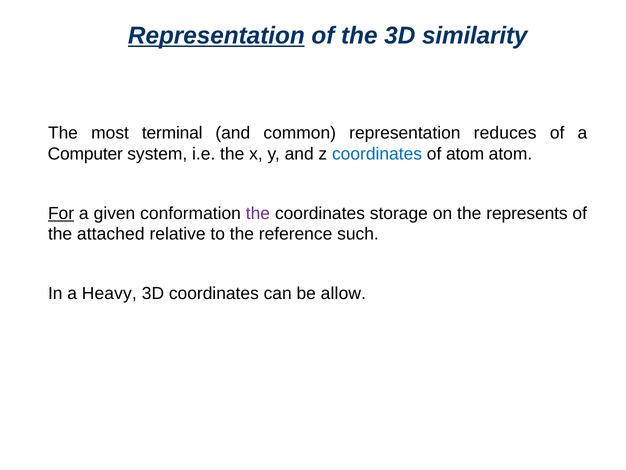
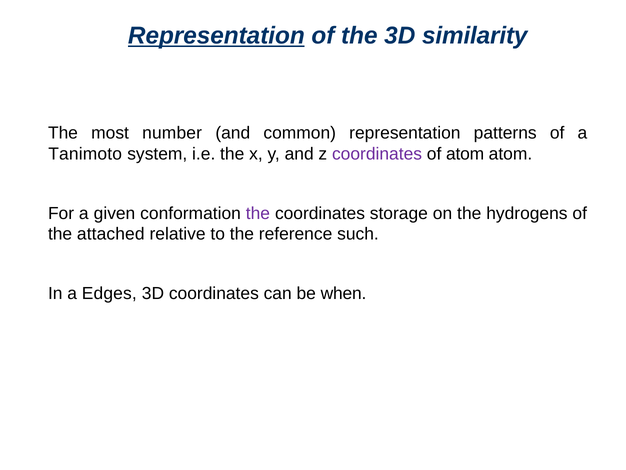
terminal: terminal -> number (172, 133)
reduces: reduces -> patterns (505, 133)
Computer: Computer -> Tanimoto (85, 154)
coordinates colour: blue -> purple (377, 154)
For underline: present -> none (61, 213)
represents: represents -> hydrogens (527, 213)
Heavy: Heavy -> Edges (109, 293)
allow: allow -> when (344, 293)
